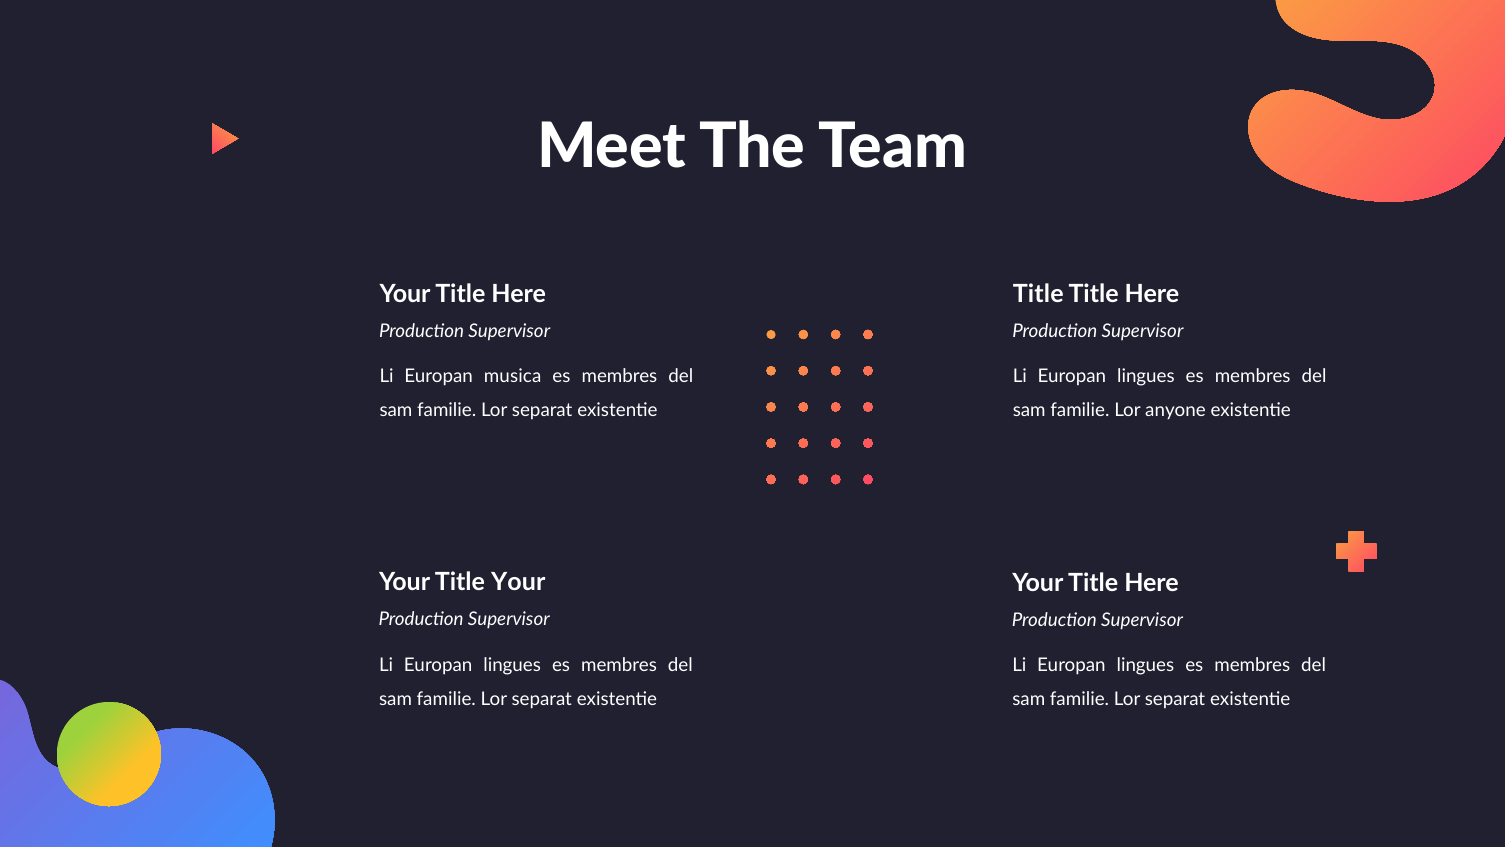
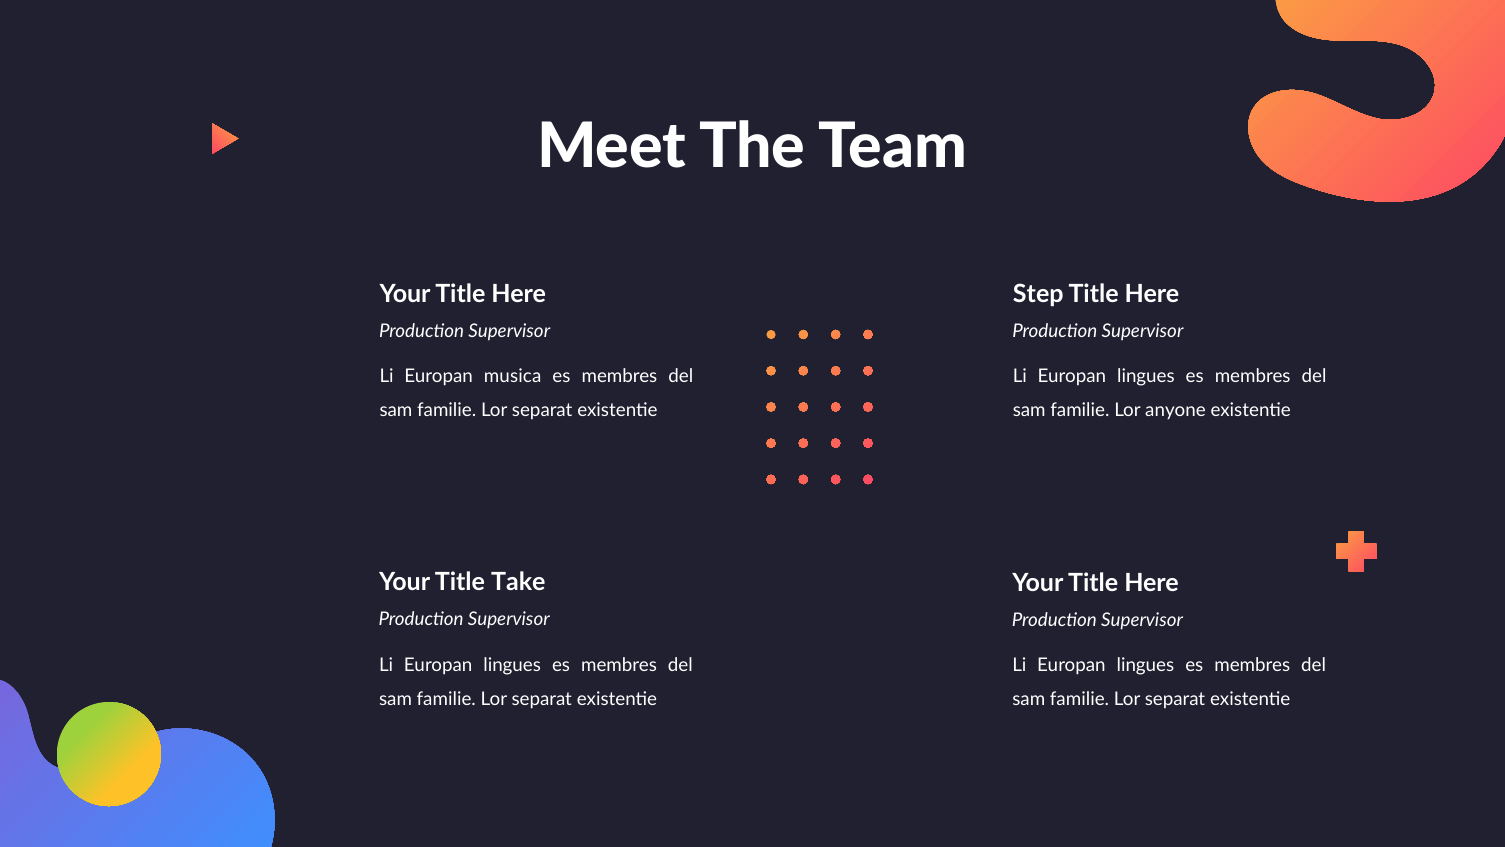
Title: Title -> Step (1038, 294)
Title Your: Your -> Take (518, 582)
